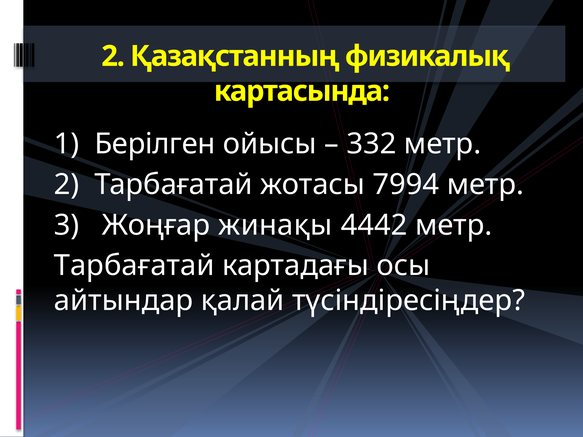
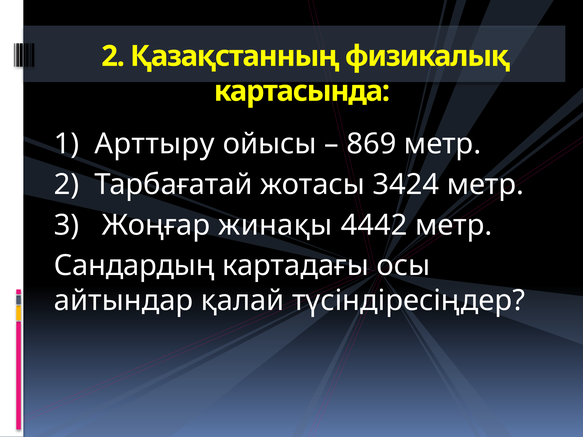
Берілген: Берілген -> Арттыру (155, 144)
332: 332 -> 869 (371, 144)
7994: 7994 -> 3424 (406, 185)
Тарбағатай: Тарбағатай -> Сандардың (134, 266)
